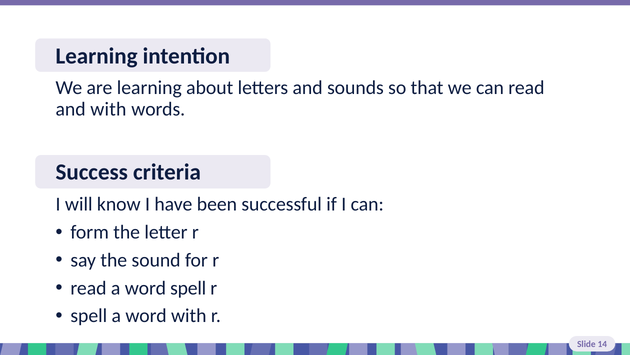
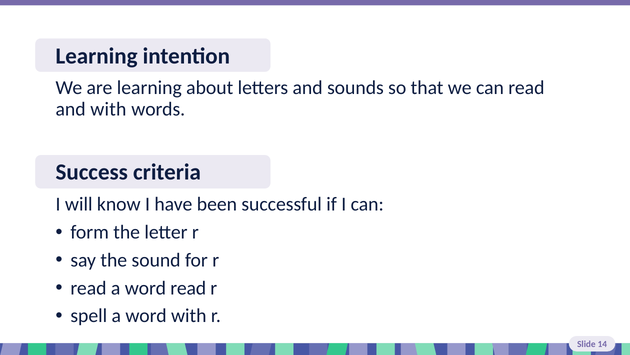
word spell: spell -> read (188, 288)
